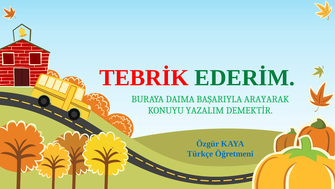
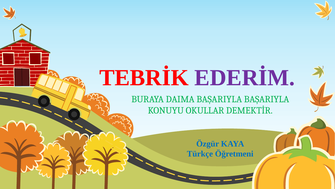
EDERİM colour: green -> purple (245, 77)
BAŞARIYLA ARAYARAK: ARAYARAK -> BAŞARIYLA (267, 99)
YAZALIM: YAZALIM -> OKULLAR (205, 110)
